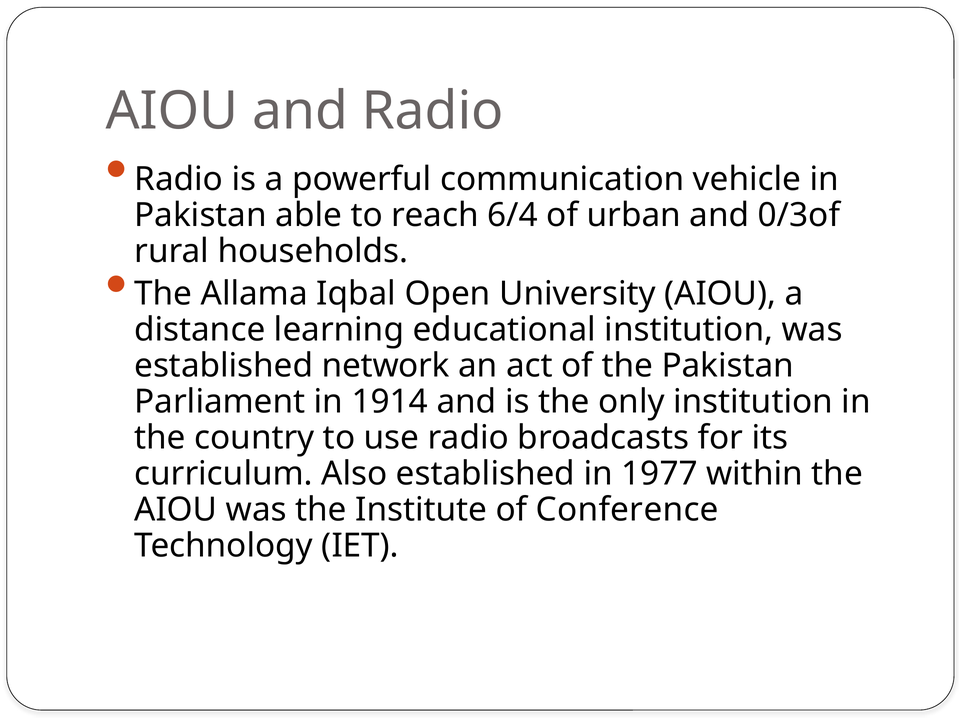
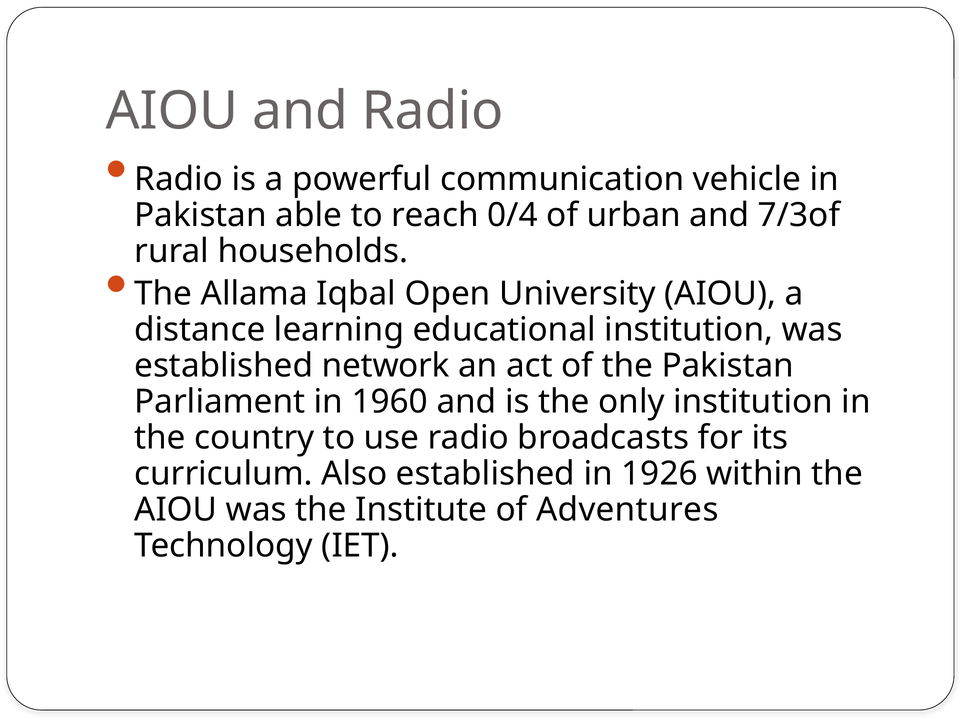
6/4: 6/4 -> 0/4 (513, 215)
0/3of: 0/3of -> 7/3of (799, 215)
1914: 1914 -> 1960 (390, 402)
1977: 1977 -> 1926 (660, 474)
Conference: Conference -> Adventures (627, 510)
